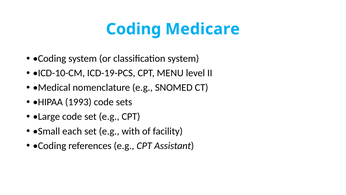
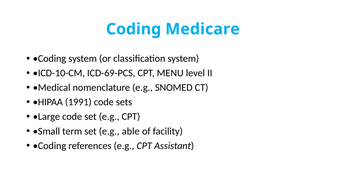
ICD-19-PCS: ICD-19-PCS -> ICD-69-PCS (111, 73)
1993: 1993 -> 1991 (78, 102)
each: each -> term (72, 131)
with: with -> able (131, 131)
